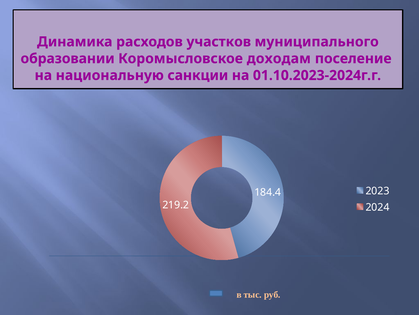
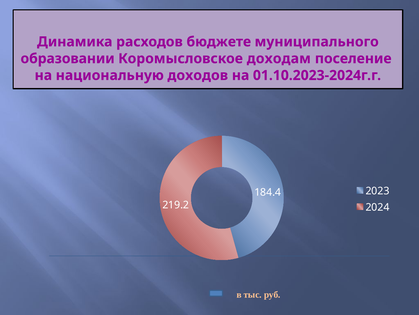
участков: участков -> бюджете (219, 42)
санкции: санкции -> доходов (198, 75)
